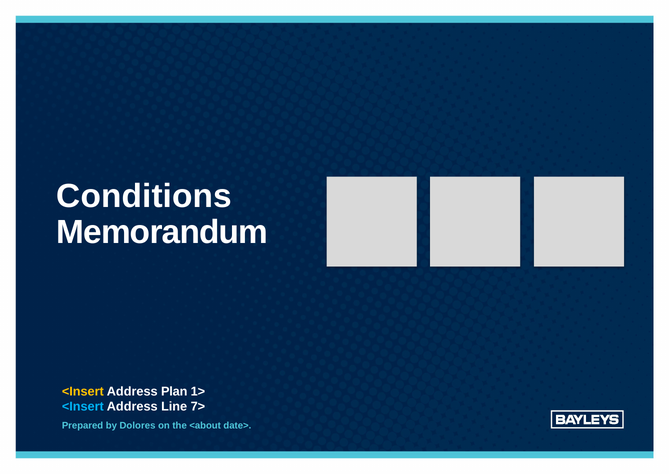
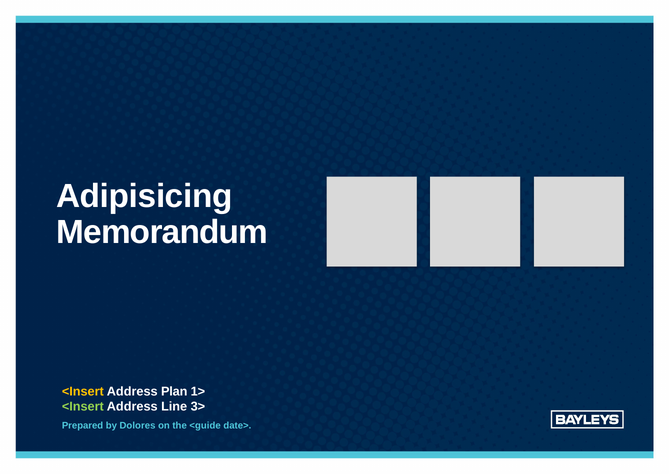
Conditions: Conditions -> Adipisicing (144, 196)
<Insert colour: light blue -> light green (83, 406)
7>: 7> -> 3> (198, 406)
<about: <about -> <guide (205, 425)
